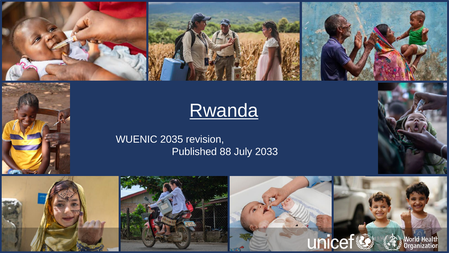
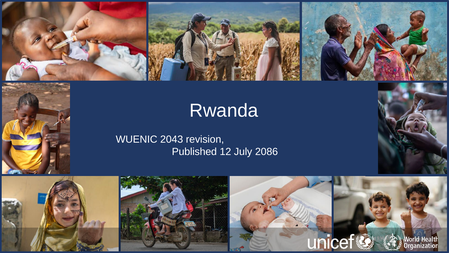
Rwanda underline: present -> none (224, 110)
2035: 2035 -> 2043 (172, 139)
88: 88 -> 12 (225, 152)
2033: 2033 -> 2086 (267, 152)
